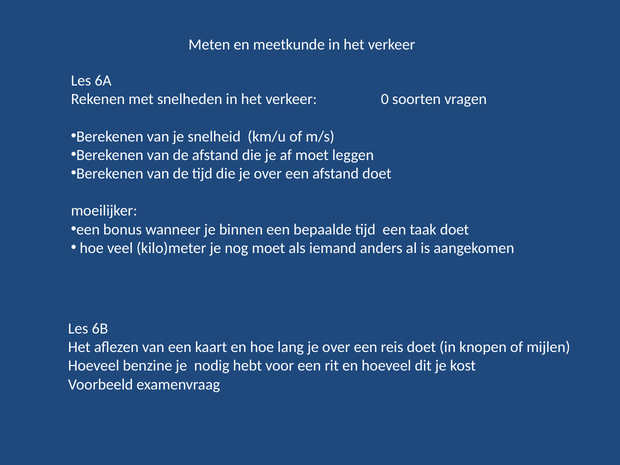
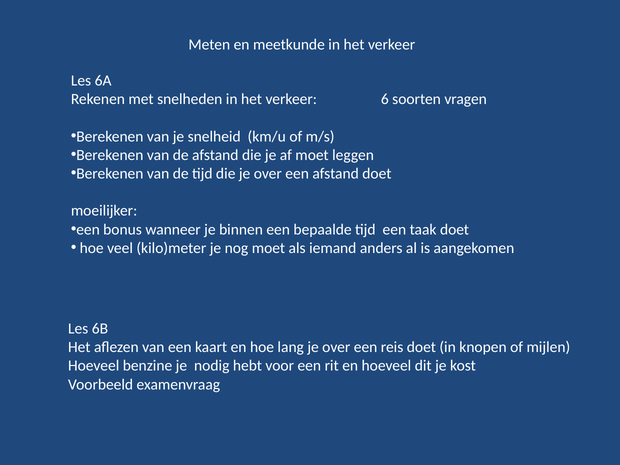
0: 0 -> 6 (385, 99)
